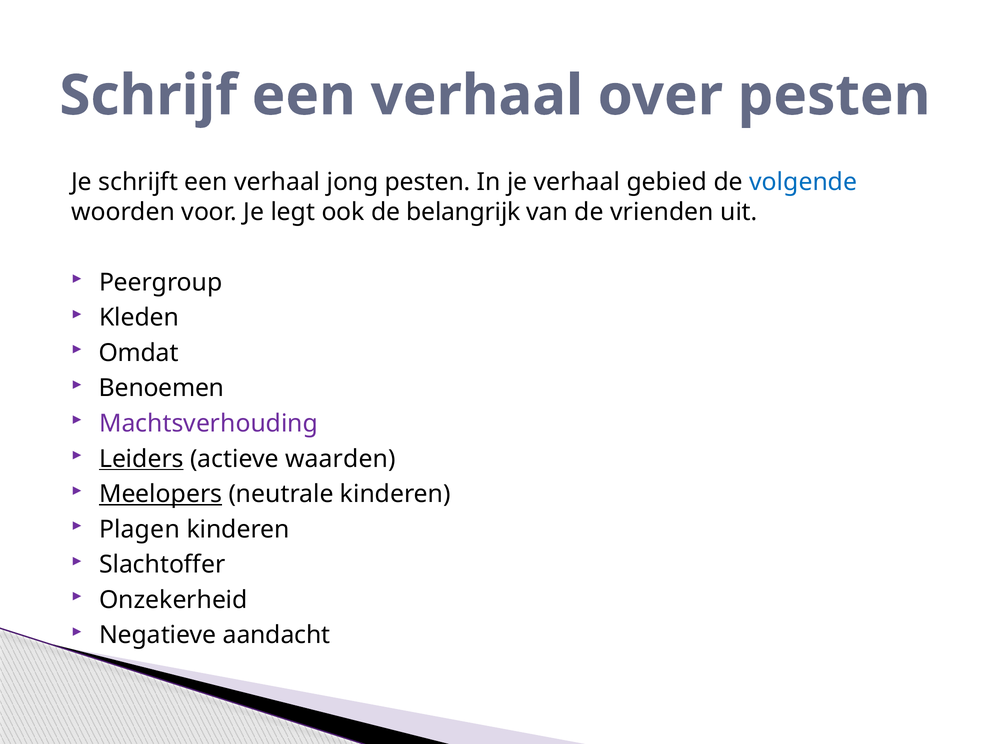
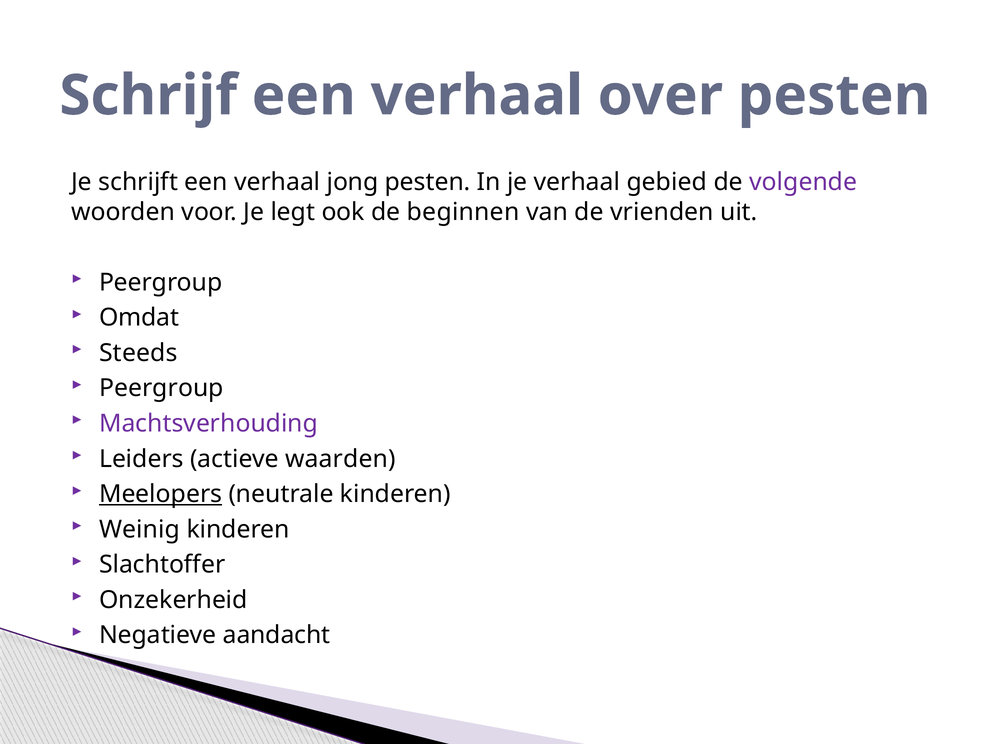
volgende colour: blue -> purple (803, 182)
belangrijk: belangrijk -> beginnen (463, 212)
Kleden: Kleden -> Omdat (139, 318)
Omdat: Omdat -> Steeds (138, 353)
Benoemen: Benoemen -> Peergroup (161, 388)
Leiders underline: present -> none (141, 459)
Plagen: Plagen -> Weinig (140, 529)
